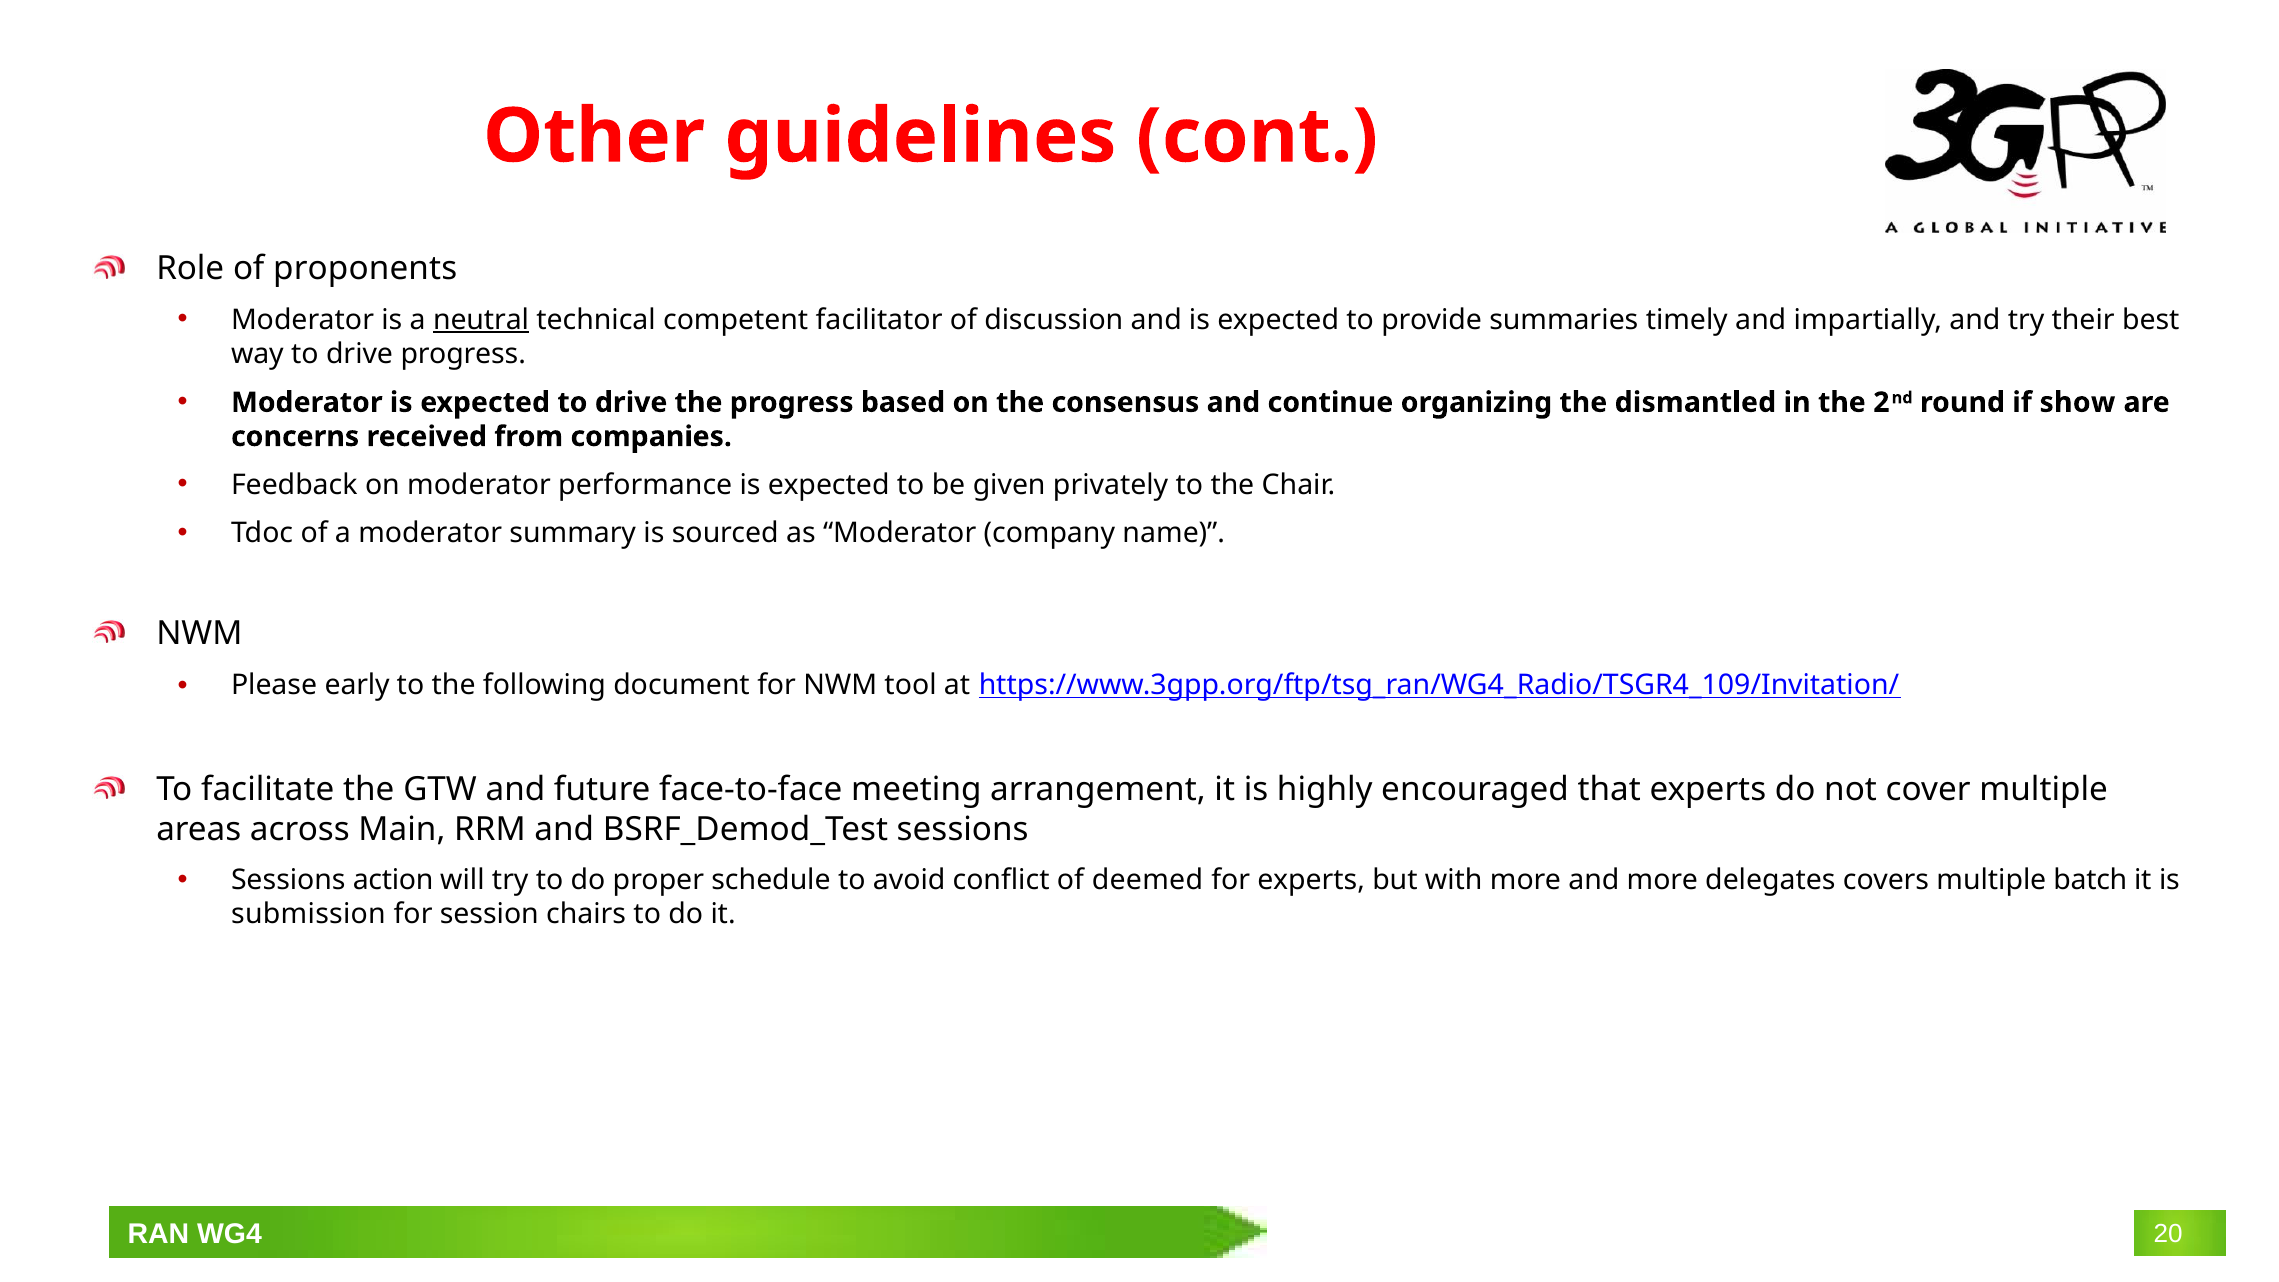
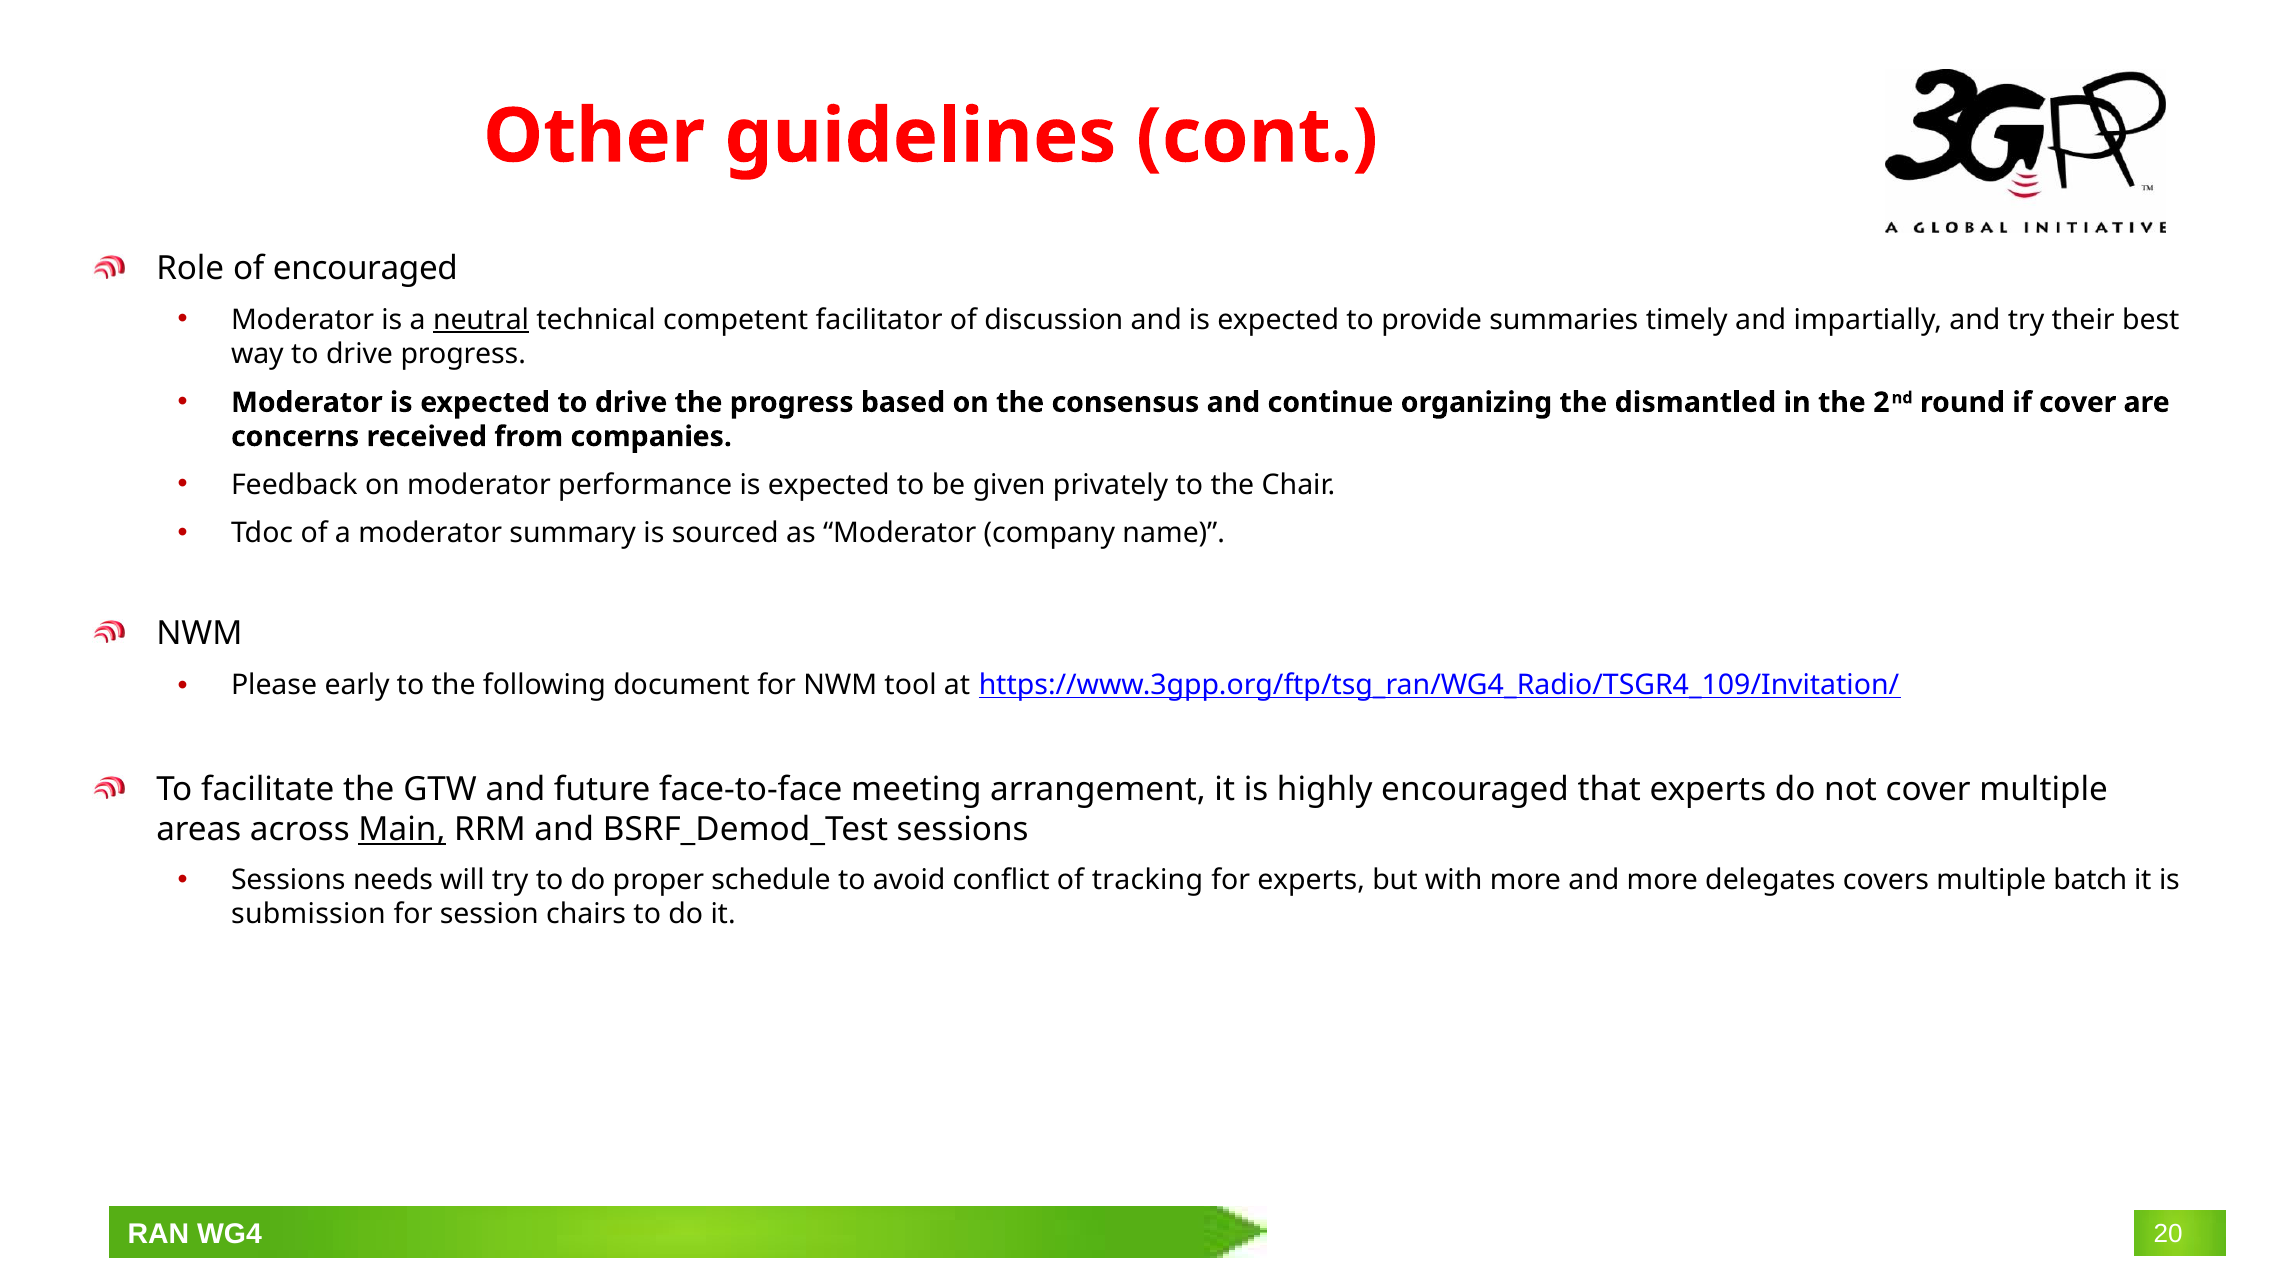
of proponents: proponents -> encouraged (365, 269)
if show: show -> cover (2078, 402)
Main underline: none -> present (402, 829)
action: action -> needs (393, 880)
deemed: deemed -> tracking (1147, 880)
